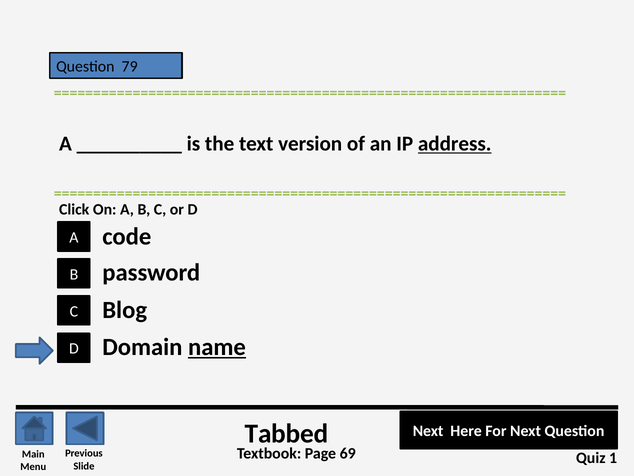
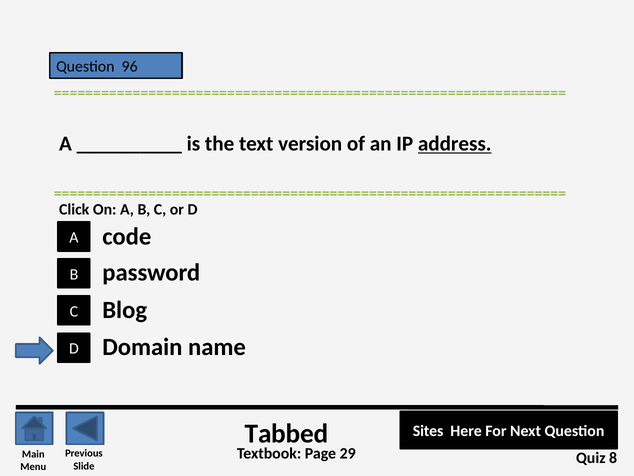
79: 79 -> 96 (130, 67)
name underline: present -> none (217, 347)
Next: Next -> Sites (428, 431)
69: 69 -> 29 (348, 453)
1: 1 -> 8 (613, 458)
